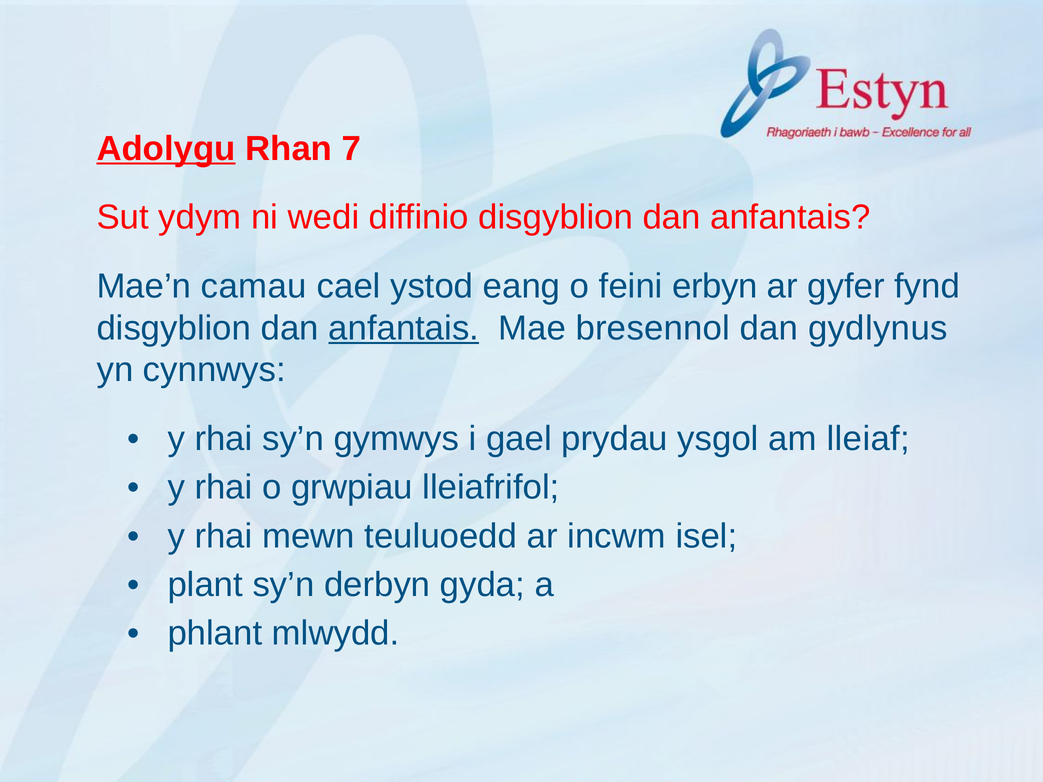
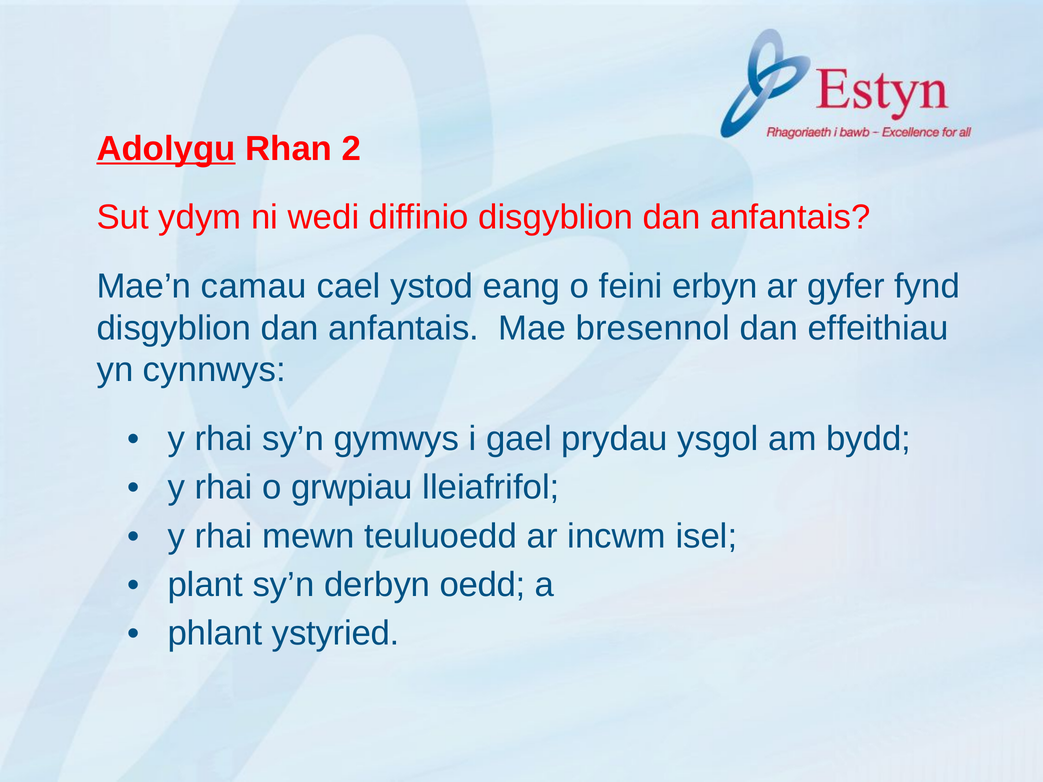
7: 7 -> 2 (351, 149)
anfantais underline: present -> none (404, 328)
gydlynus: gydlynus -> effeithiau (878, 328)
lleiaf: lleiaf -> bydd (869, 439)
gyda: gyda -> oedd (483, 585)
mlwydd: mlwydd -> ystyried (336, 634)
